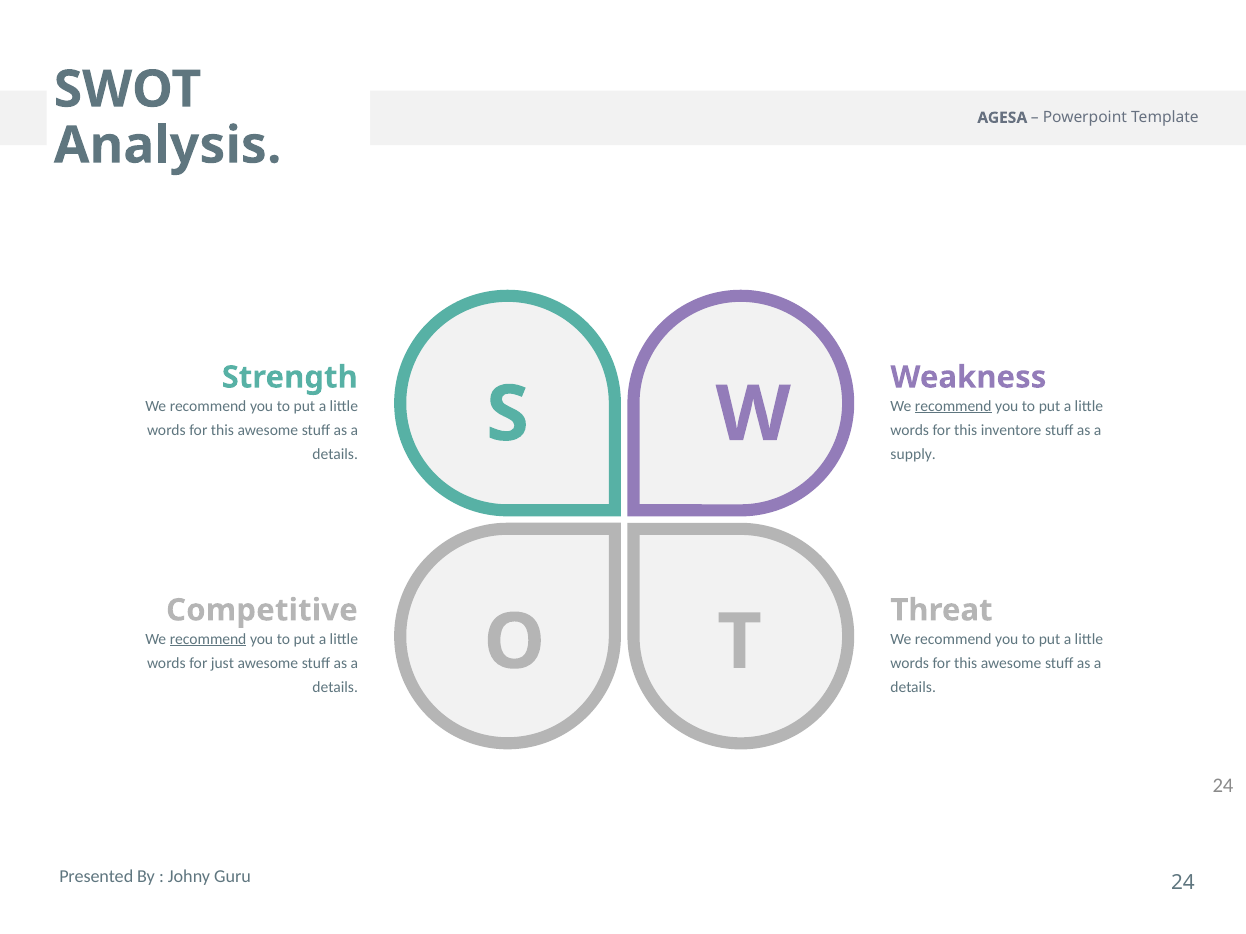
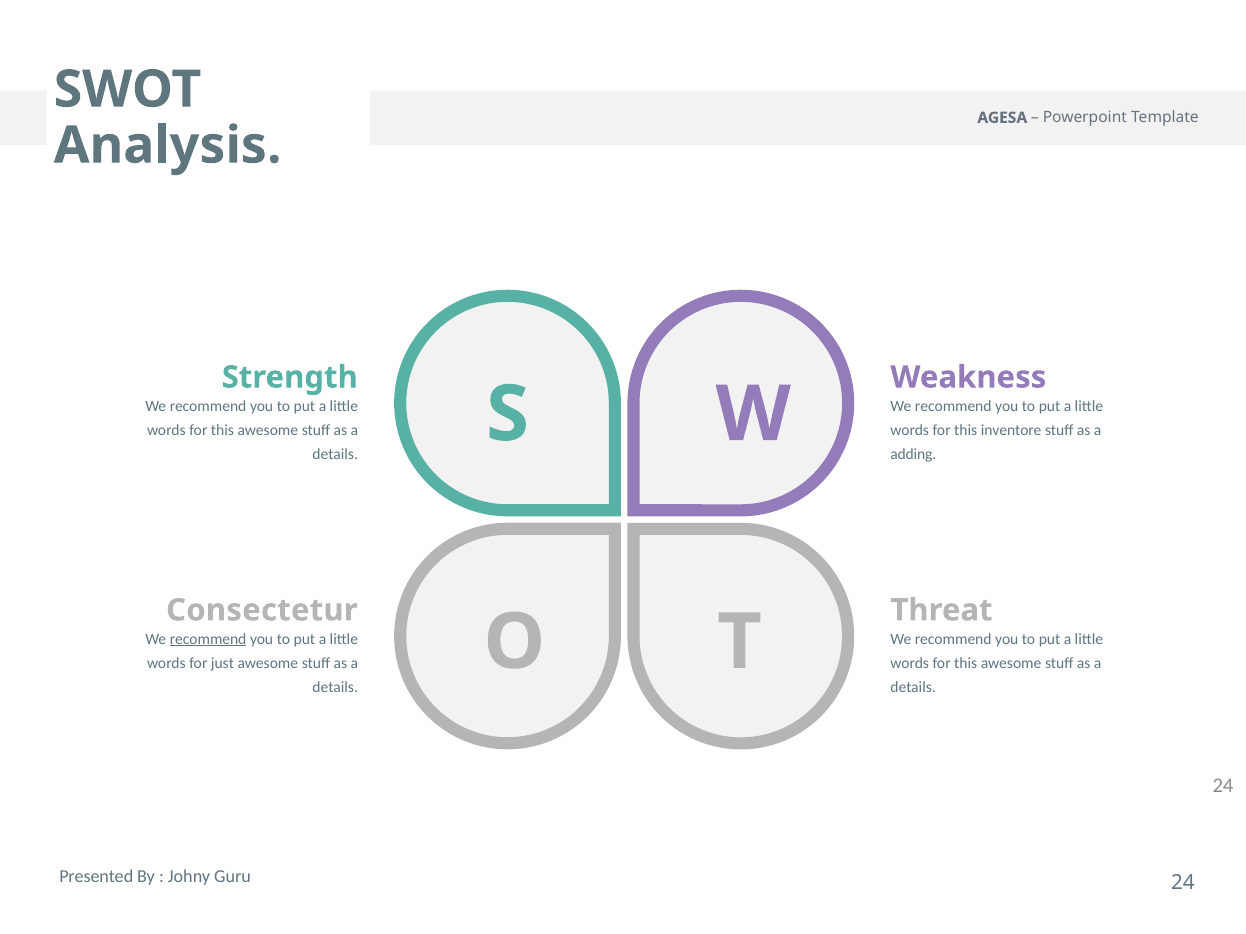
recommend underline: present -> none (953, 406)
supply: supply -> adding (913, 455)
Competitive: Competitive -> Consectetur (262, 611)
